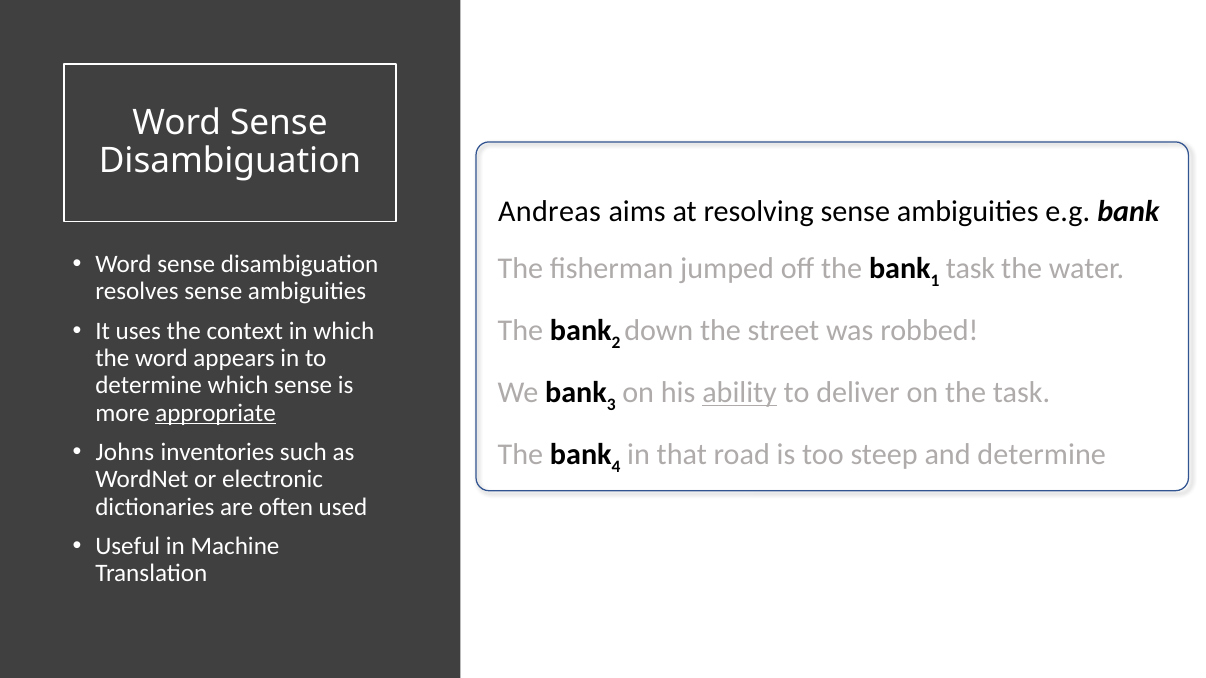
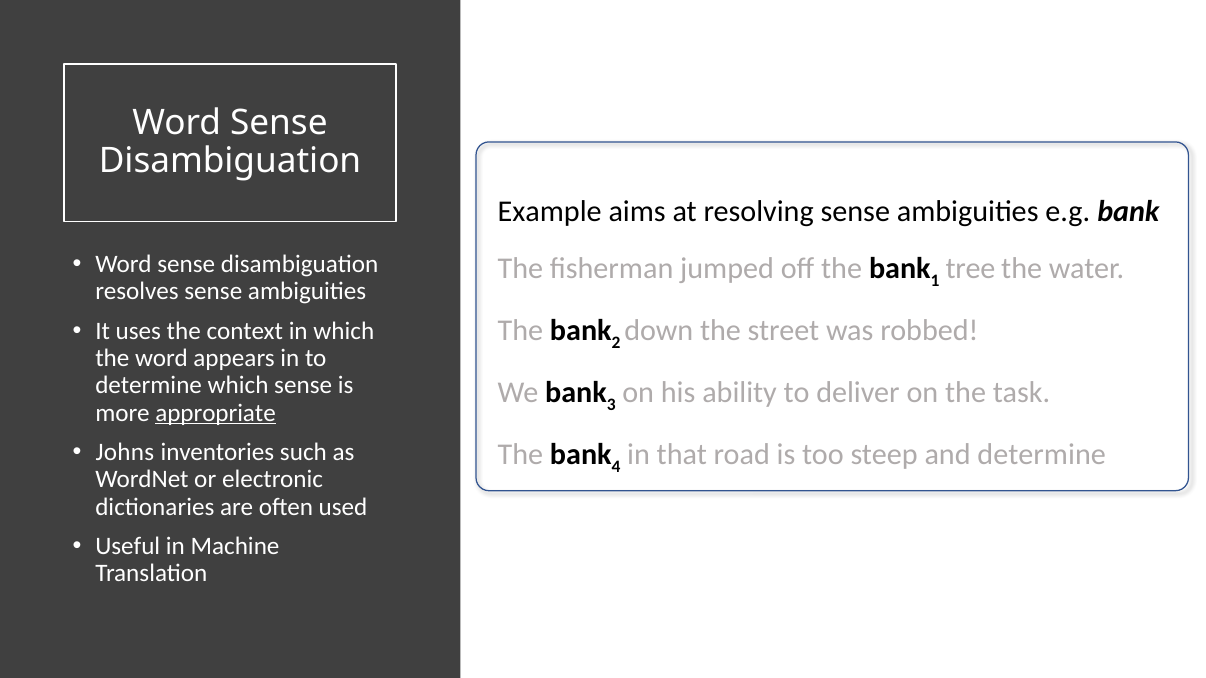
Andreas: Andreas -> Example (550, 212)
task: task -> tree (971, 268)
ability underline: present -> none (740, 393)
